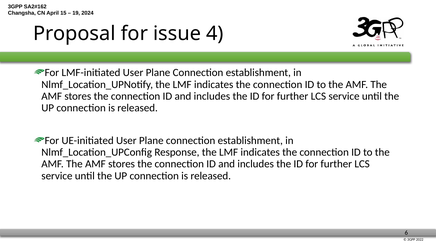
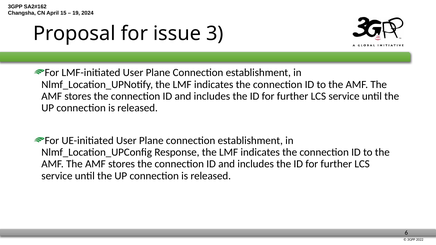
4: 4 -> 3 (215, 34)
